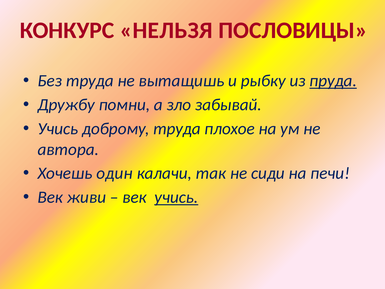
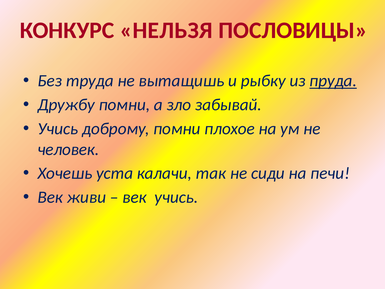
доброму труда: труда -> помни (177, 129)
автора: автора -> человек (68, 149)
один: один -> уста (115, 173)
учись underline: present -> none (176, 197)
